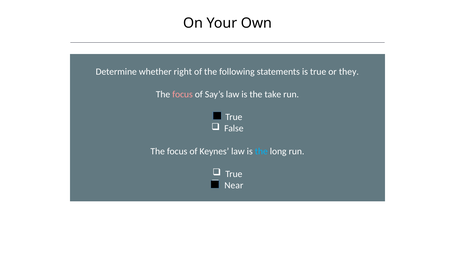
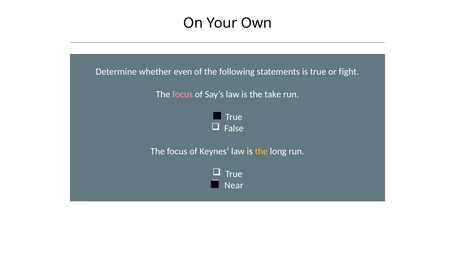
right: right -> even (183, 72)
they: they -> fight (349, 72)
the colour: light blue -> yellow (261, 151)
